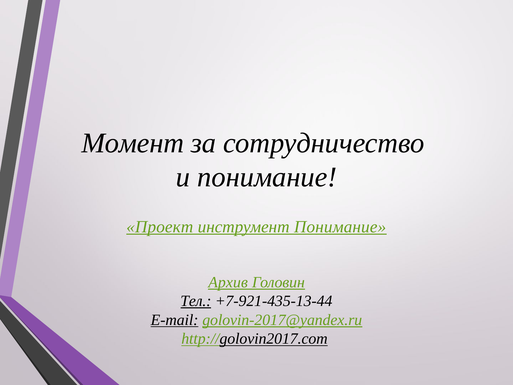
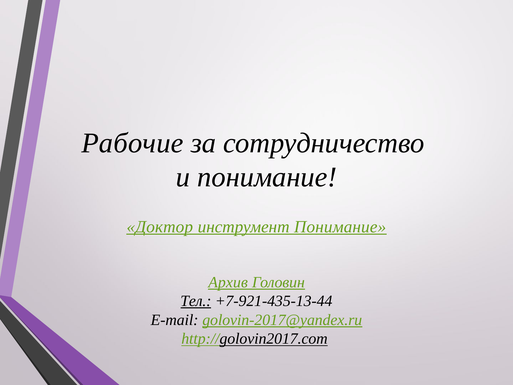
Момент: Момент -> Рабочие (132, 143)
Проект: Проект -> Доктор (160, 227)
E-mail underline: present -> none (175, 320)
